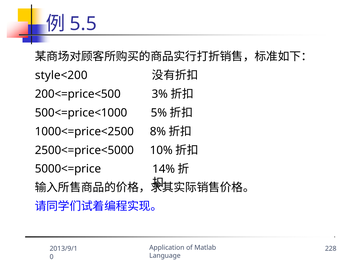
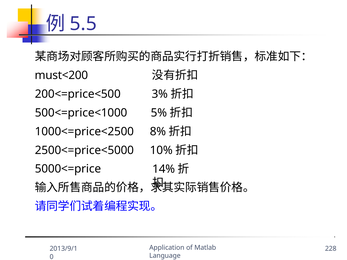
style<200: style<200 -> must<200 (61, 75)
